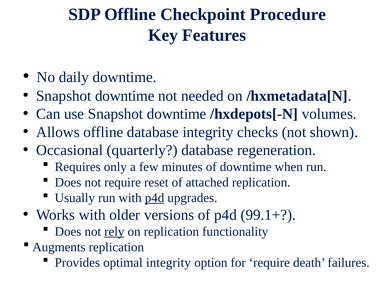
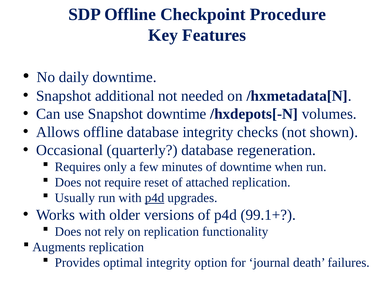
downtime: downtime -> additional (125, 96)
rely underline: present -> none (114, 232)
for require: require -> journal (269, 263)
